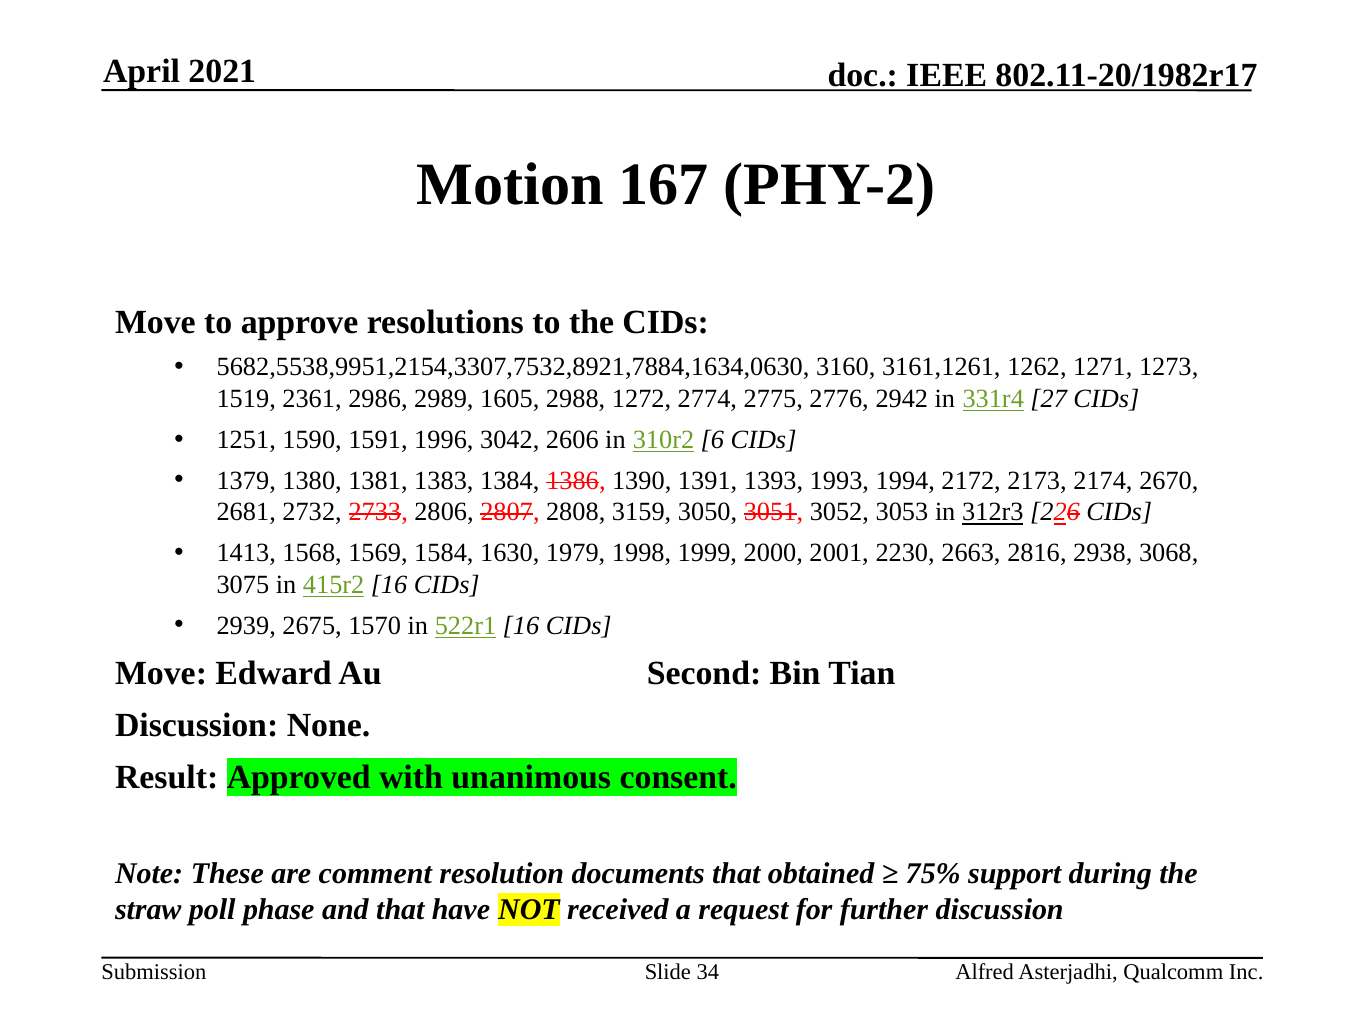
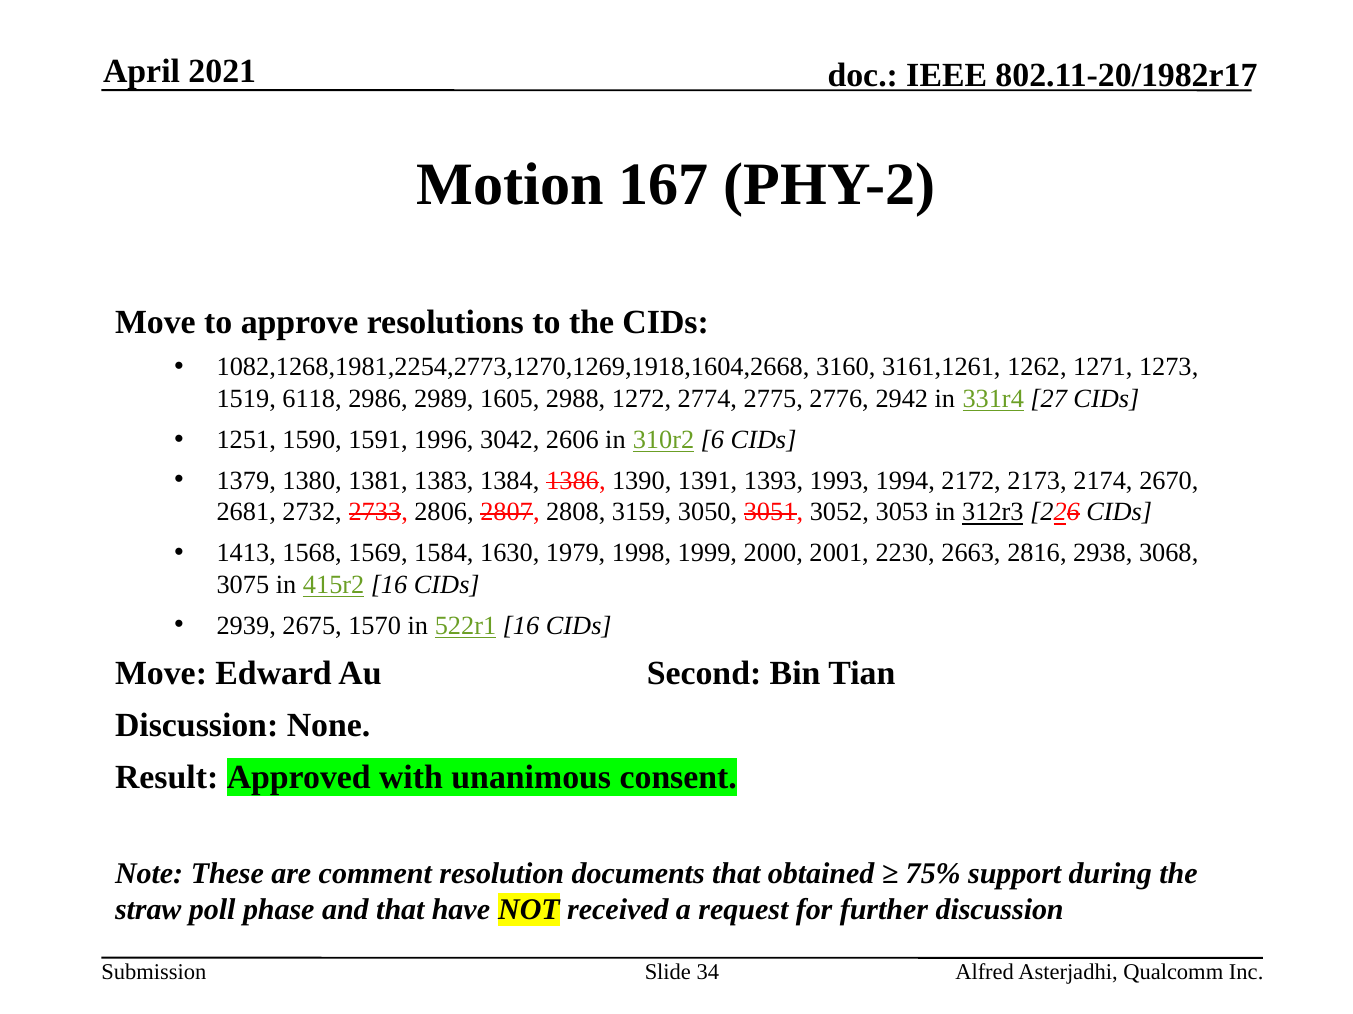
5682,5538,9951,2154,3307,7532,8921,7884,1634,0630: 5682,5538,9951,2154,3307,7532,8921,7884,1634,0630 -> 1082,1268,1981,2254,2773,1270,1269,1918,1604,2668 (513, 368)
2361: 2361 -> 6118 (312, 399)
